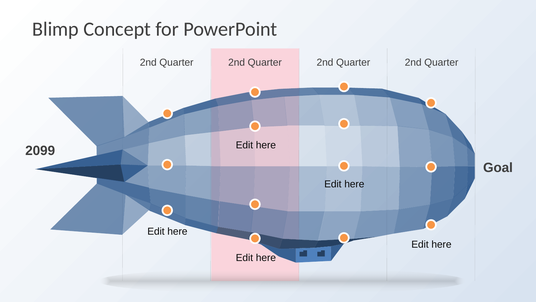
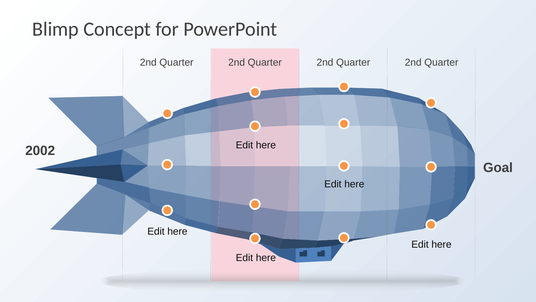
2099: 2099 -> 2002 (40, 151)
